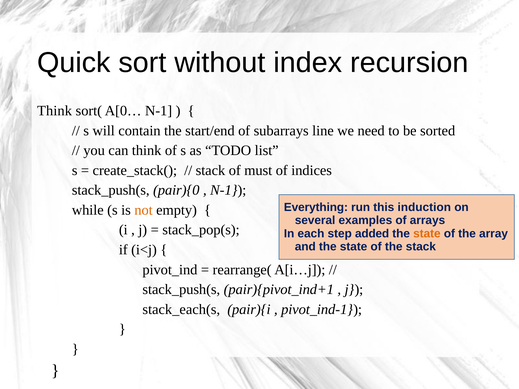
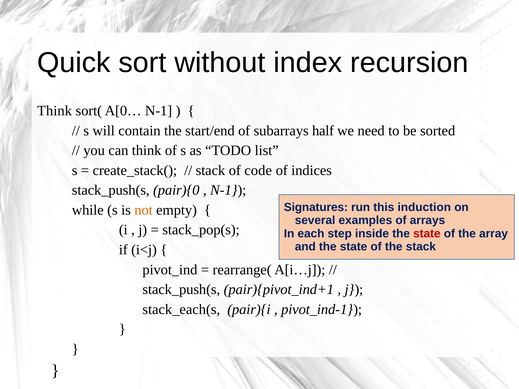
line: line -> half (323, 131)
must: must -> code (258, 170)
Everything: Everything -> Signatures (316, 207)
added: added -> inside (372, 234)
state colour: orange -> red (427, 234)
